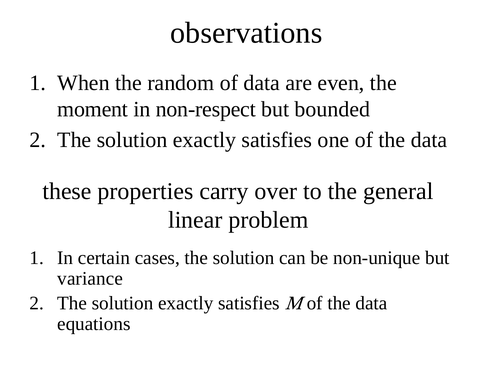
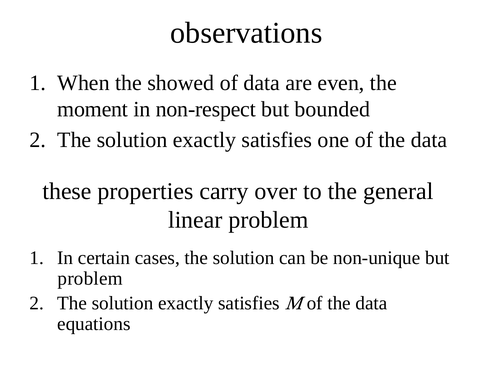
random: random -> showed (181, 83)
variance: variance -> problem (90, 278)
